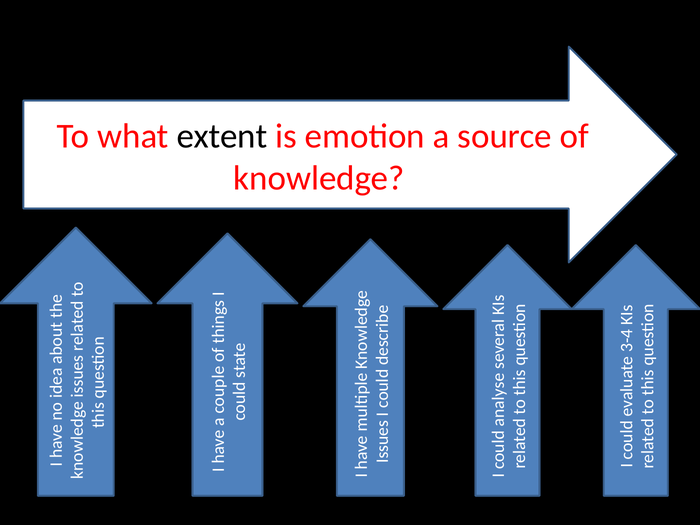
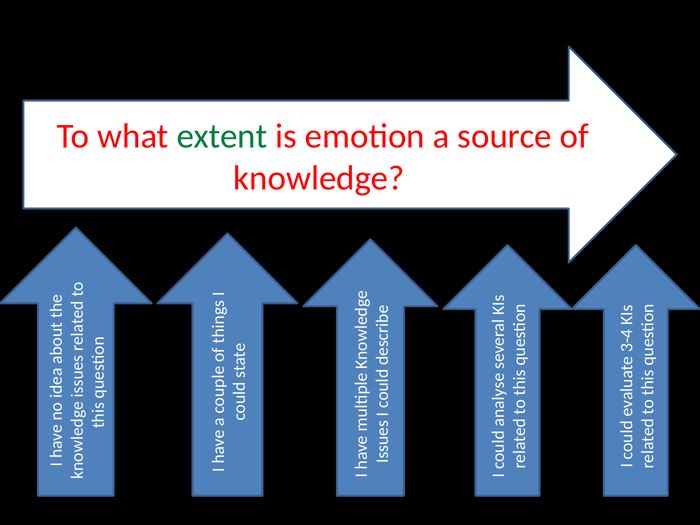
extent colour: black -> green (222, 136)
